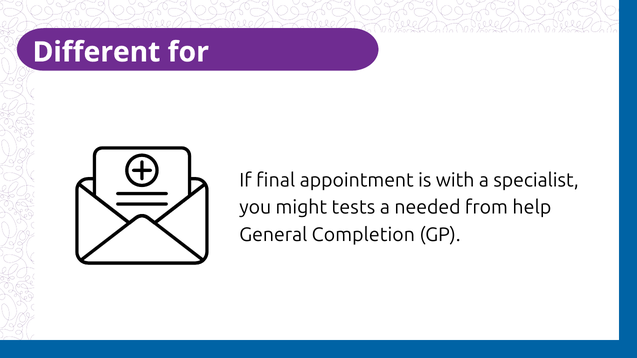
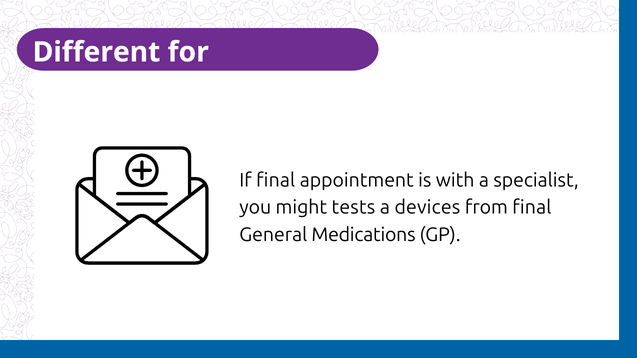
needed: needed -> devices (427, 208)
from help: help -> final (532, 208)
Completion: Completion -> Medications (364, 235)
